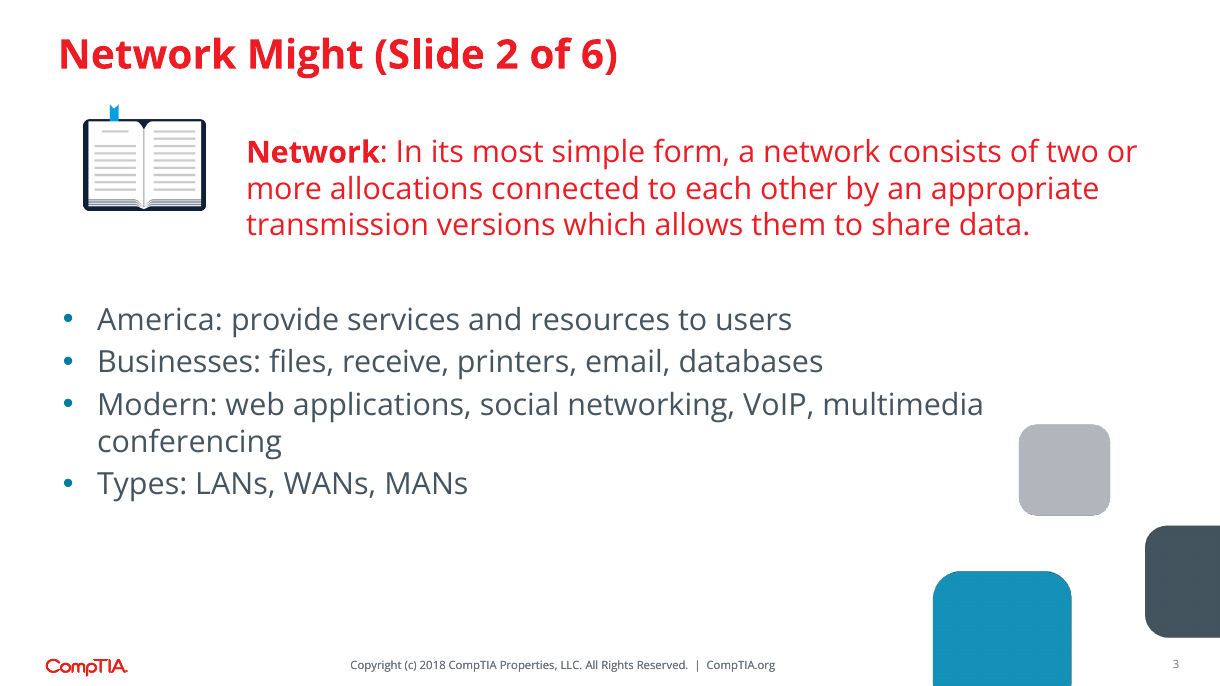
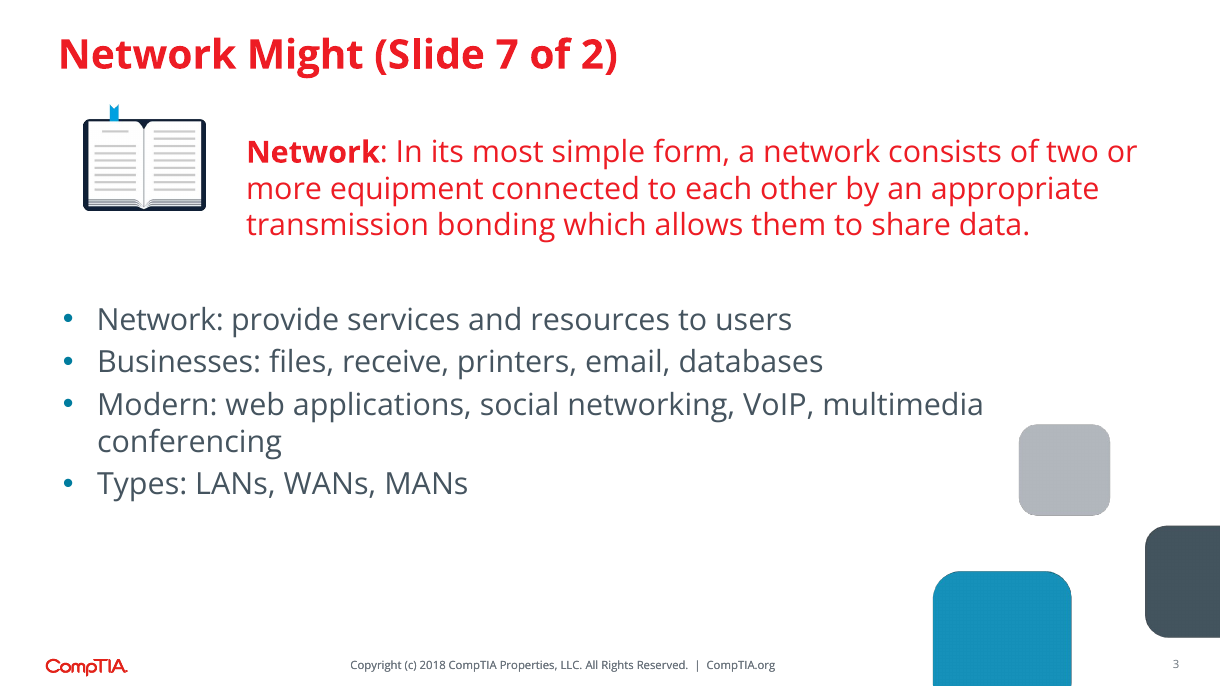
2: 2 -> 7 (507, 55)
6: 6 -> 2 (599, 55)
allocations: allocations -> equipment (407, 189)
versions: versions -> bonding (496, 226)
America: America -> Network (160, 320)
